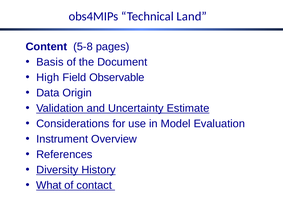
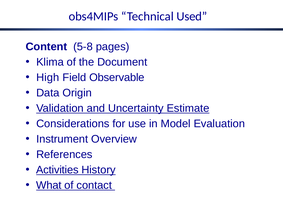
Land: Land -> Used (192, 16)
Basis: Basis -> Klima (50, 62)
Diversity: Diversity -> Activities (57, 170)
